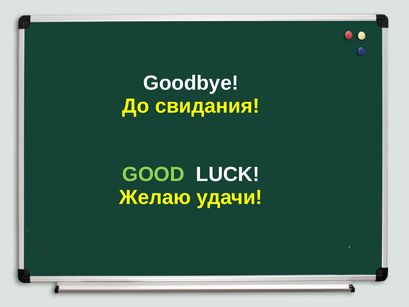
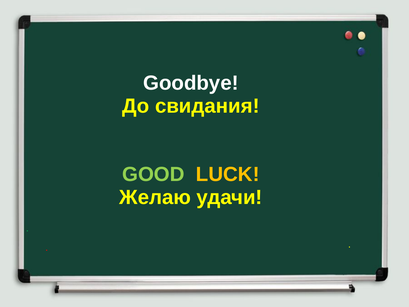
LUCK colour: white -> yellow (228, 174)
